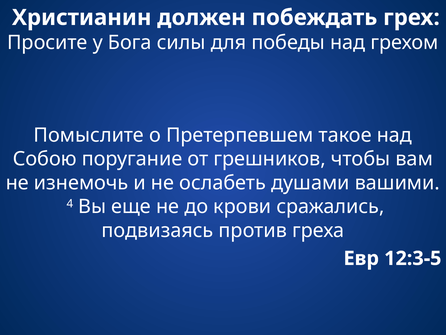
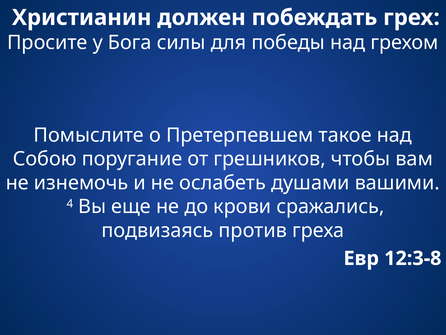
12:3-5: 12:3-5 -> 12:3-8 (413, 258)
